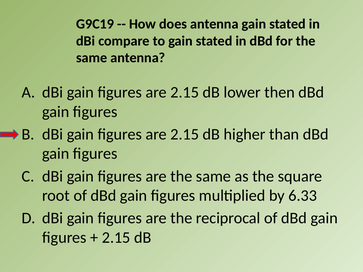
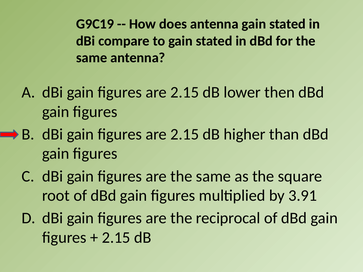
6.33: 6.33 -> 3.91 (303, 196)
